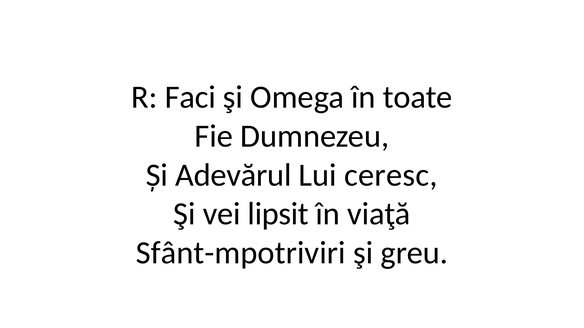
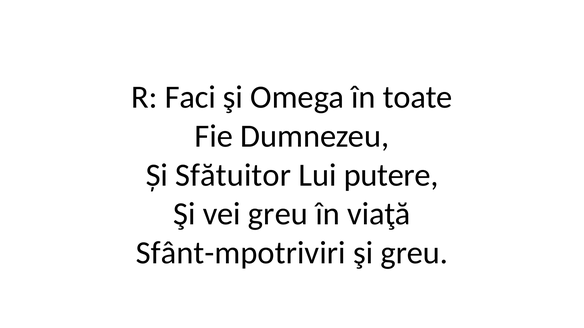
Adevărul: Adevărul -> Sfătuitor (233, 175)
ceresc: ceresc -> putere (391, 175)
vei lipsit: lipsit -> greu (278, 214)
